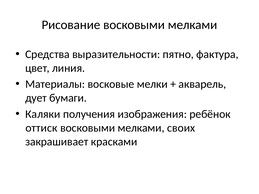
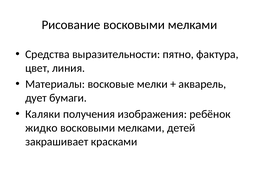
оттиск: оттиск -> жидко (41, 128)
своих: своих -> детей (181, 128)
